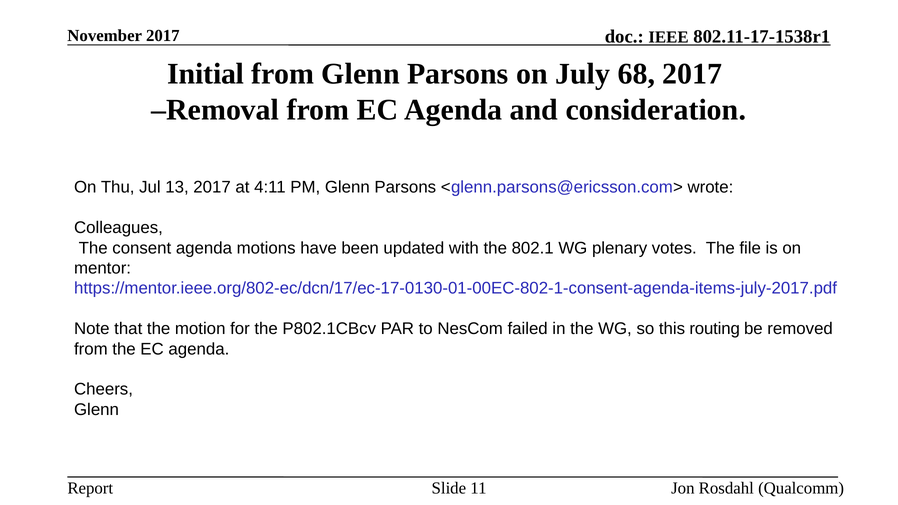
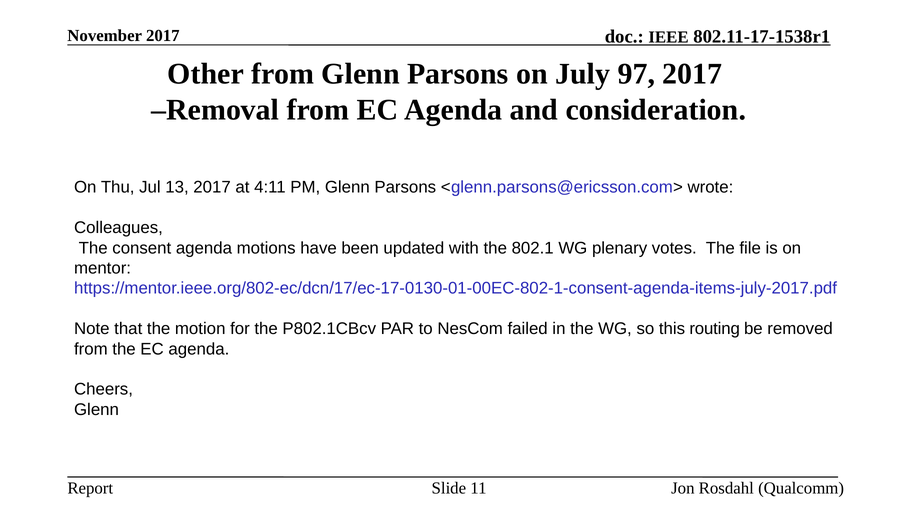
Initial: Initial -> Other (206, 74)
68: 68 -> 97 (636, 74)
